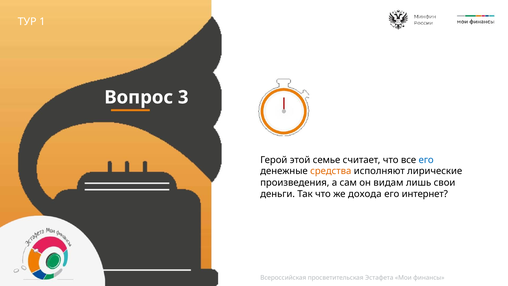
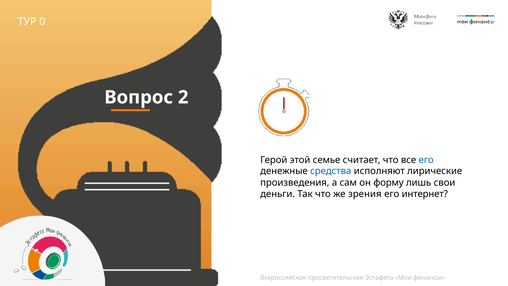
1: 1 -> 0 (42, 22)
3: 3 -> 2 (183, 97)
средства colour: orange -> blue (331, 171)
видам: видам -> форму (389, 182)
дохода: дохода -> зрения (365, 194)
